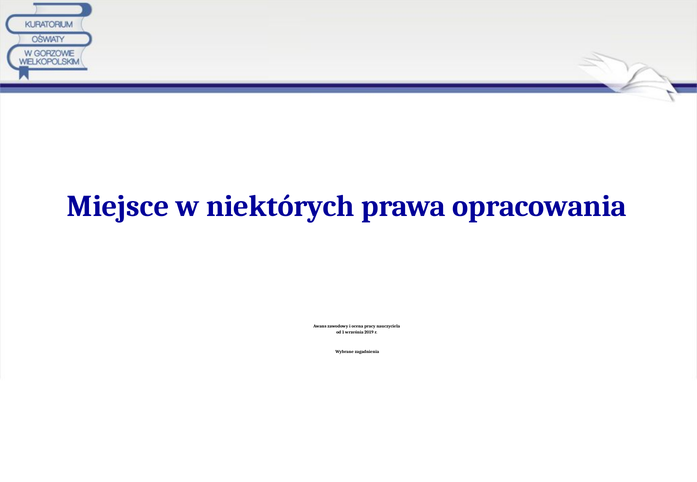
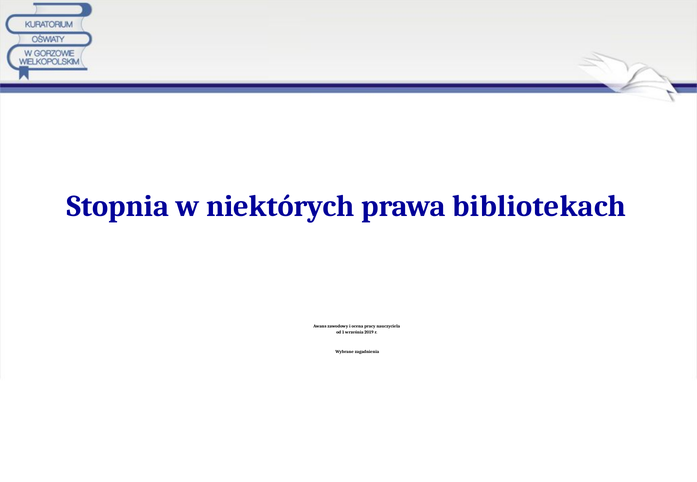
Miejsce: Miejsce -> Stopnia (118, 206)
opracowania: opracowania -> bibliotekach (539, 206)
